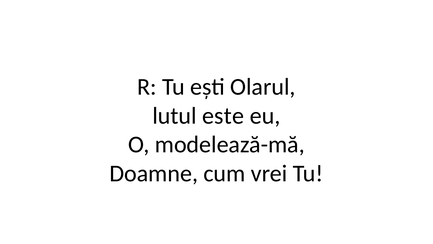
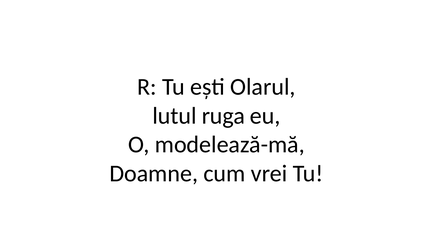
este: este -> ruga (223, 116)
